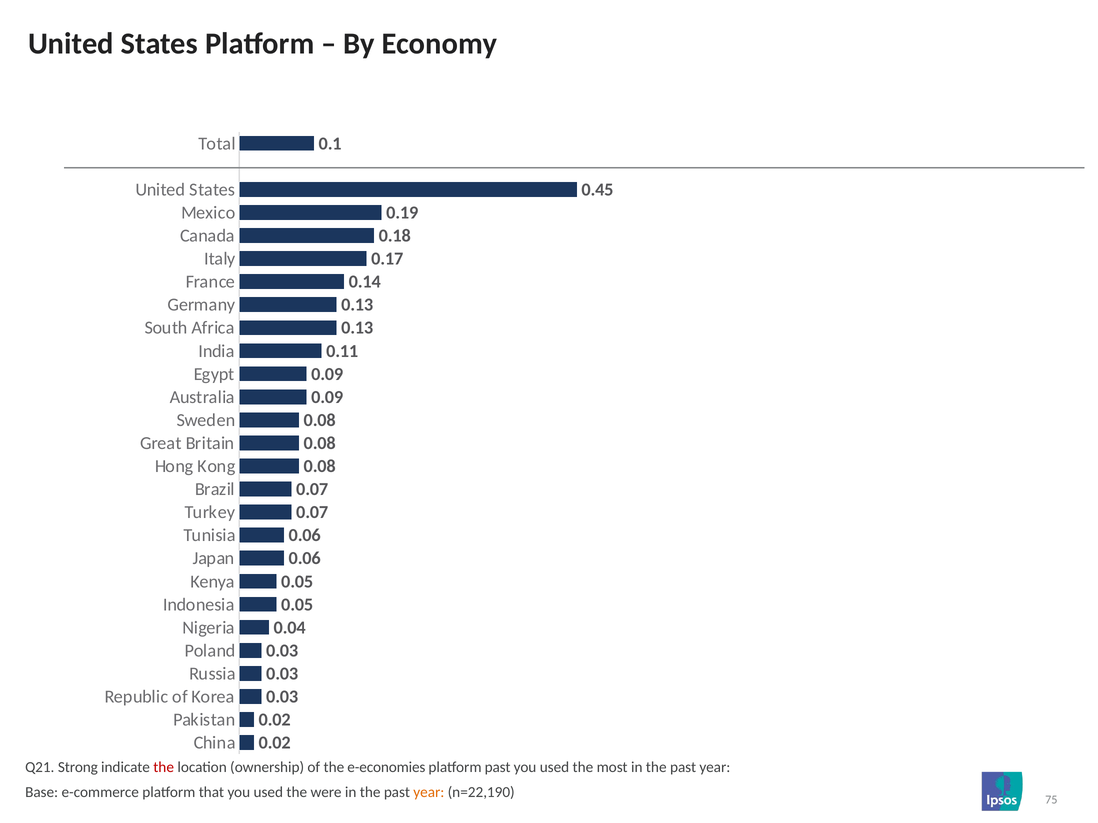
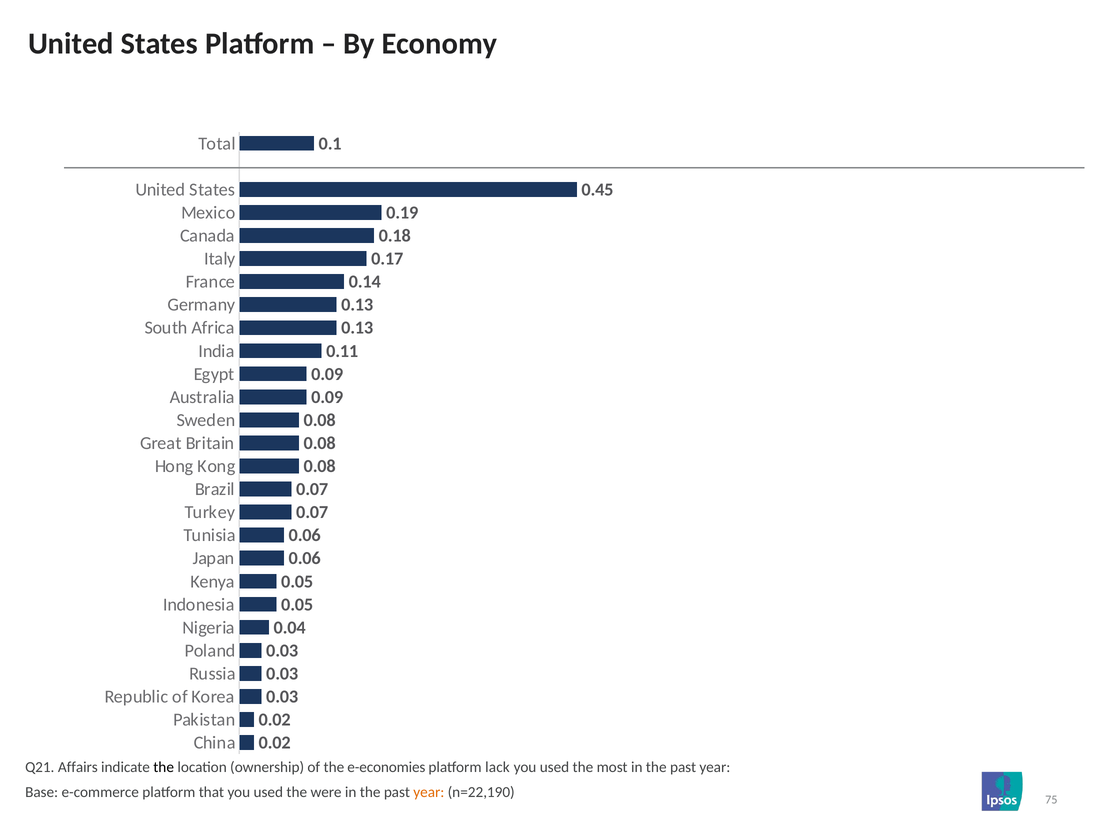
Strong: Strong -> Affairs (78, 768)
the colour: red -> black (164, 768)
platform past: past -> lack (497, 768)
